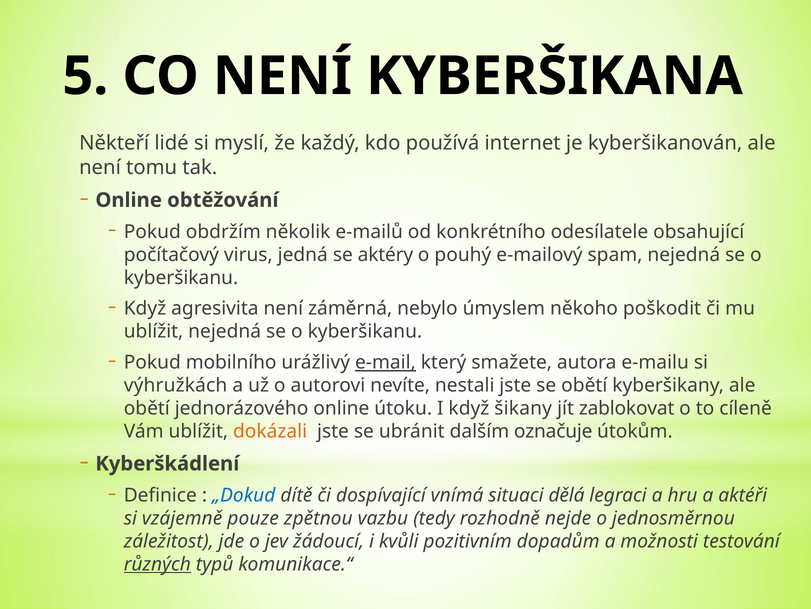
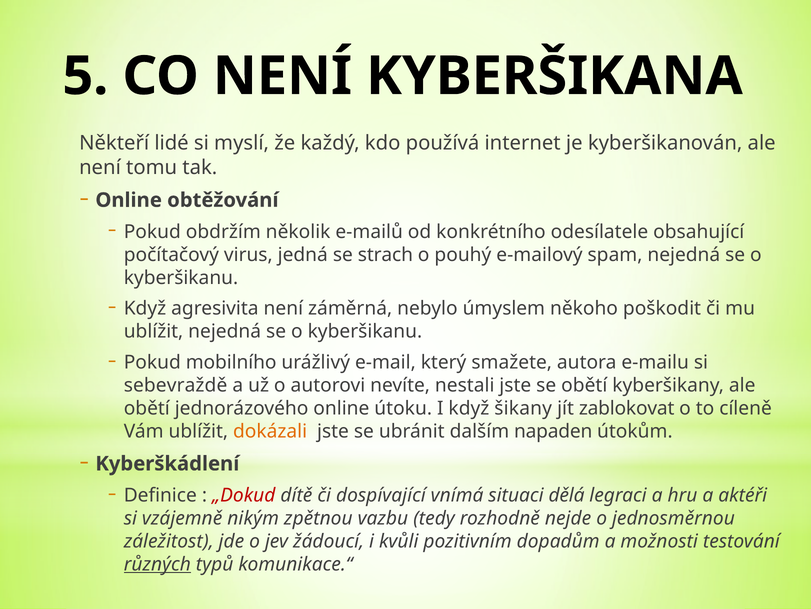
aktéry: aktéry -> strach (385, 254)
e-mail underline: present -> none (385, 362)
výhružkách: výhružkách -> sebevraždě (176, 385)
označuje: označuje -> napaden (553, 431)
„Dokud colour: blue -> red (244, 495)
pouze: pouze -> nikým (253, 518)
